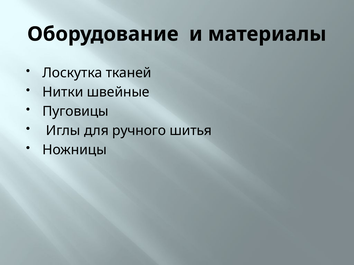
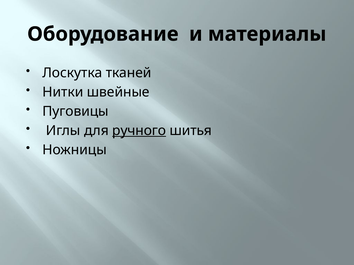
ручного underline: none -> present (139, 131)
